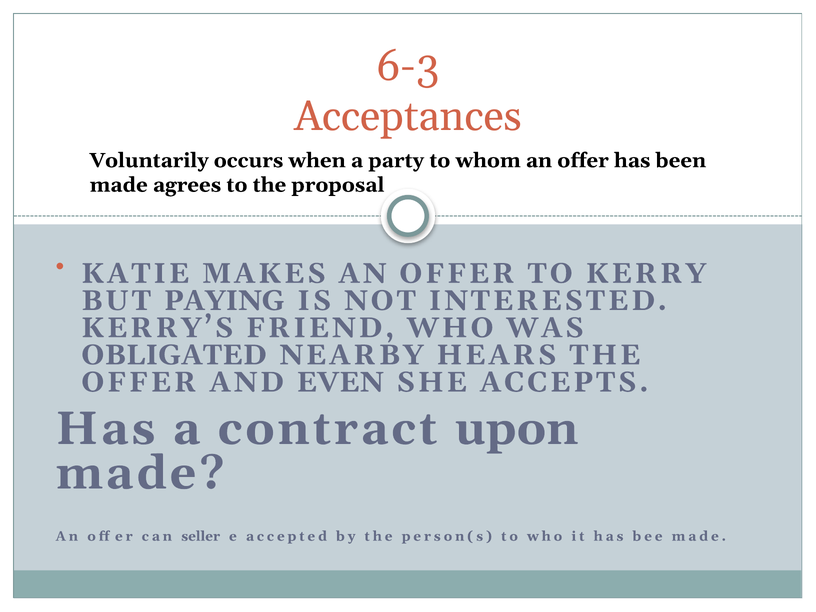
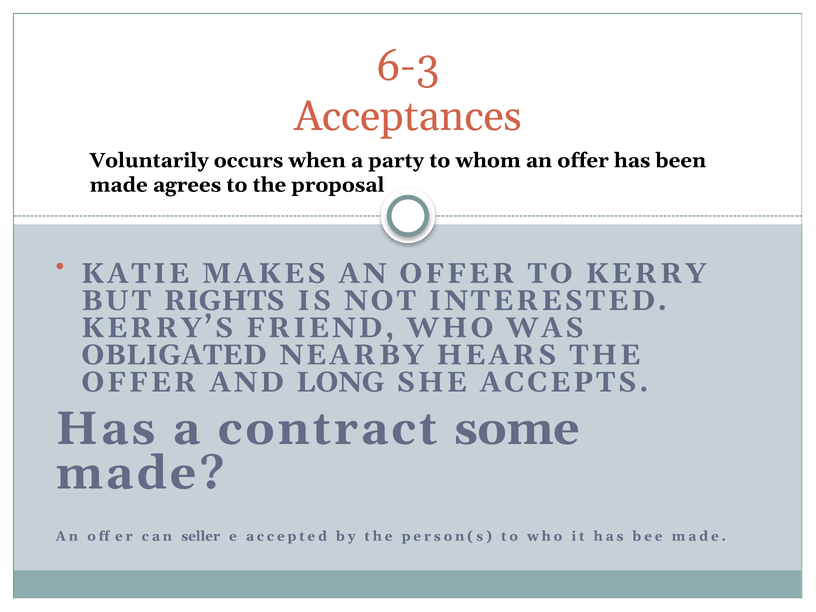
PAYING: PAYING -> RIGHTS (224, 301)
EVEN: EVEN -> LONG (340, 382)
upon: upon -> some (517, 429)
